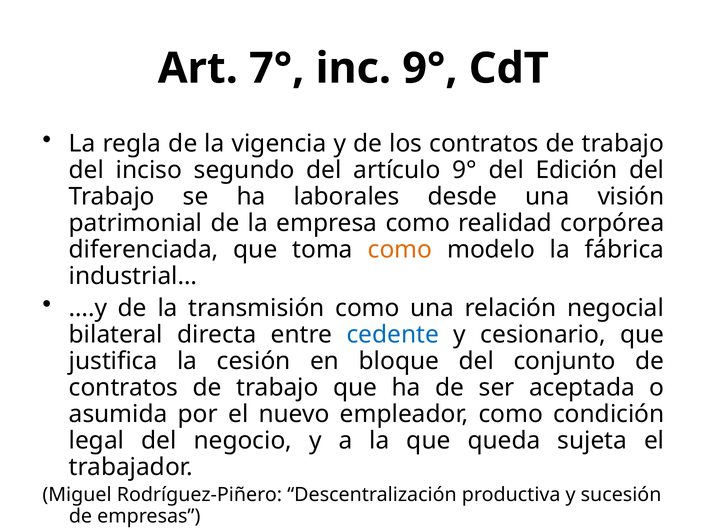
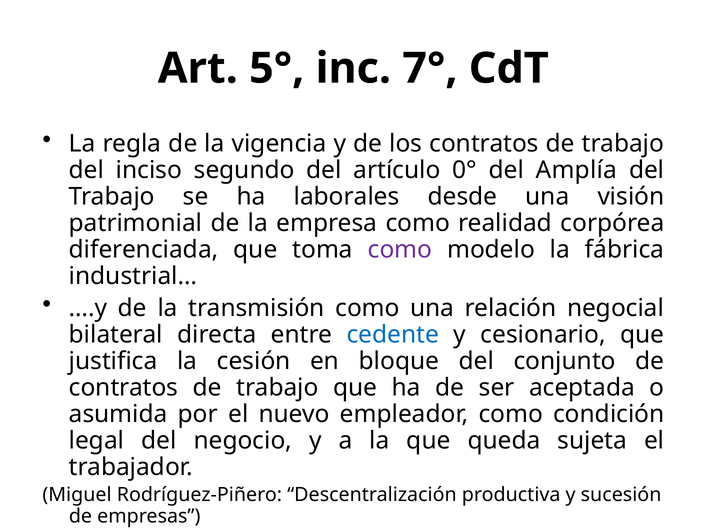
7°: 7° -> 5° (277, 68)
inc 9°: 9° -> 7° (430, 68)
artículo 9°: 9° -> 0° (465, 170)
Edición: Edición -> Amplía (576, 170)
como colour: orange -> purple (400, 250)
